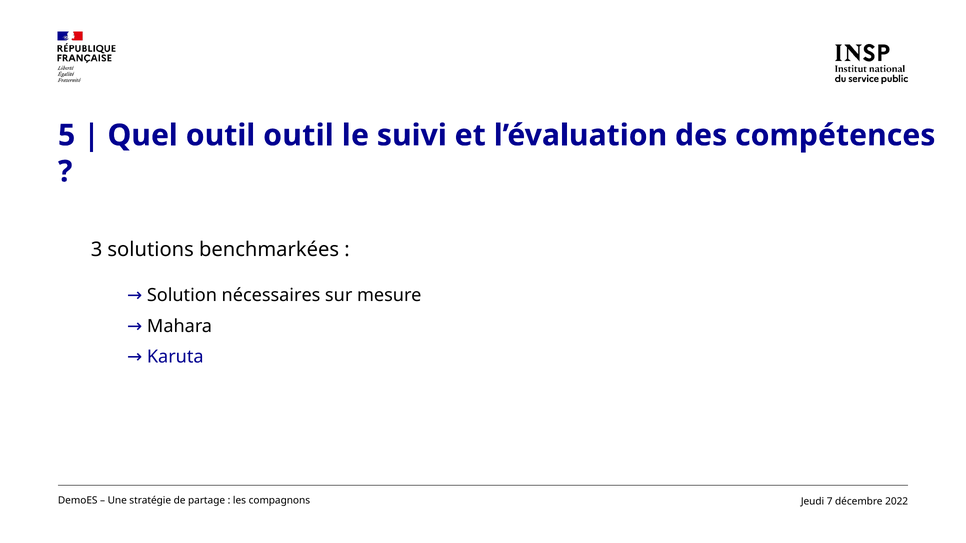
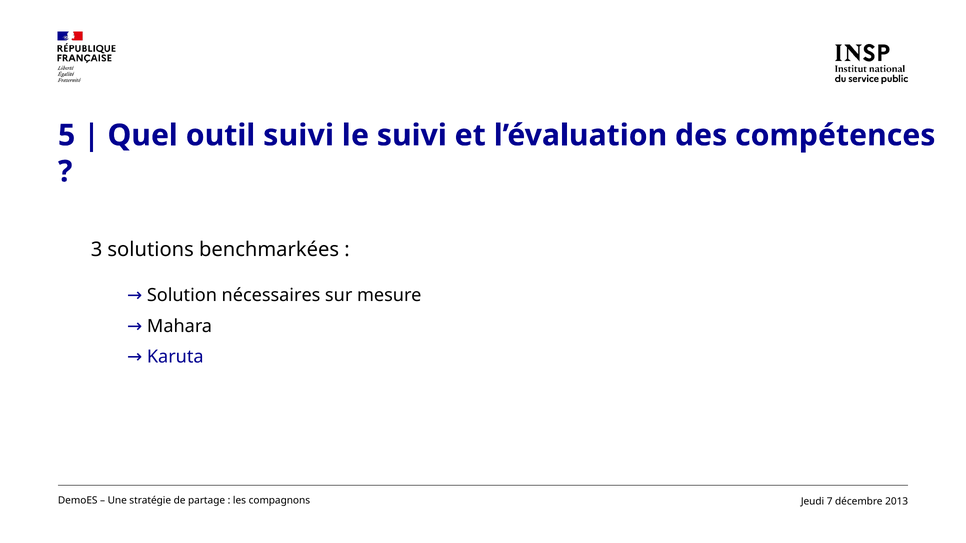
outil outil: outil -> suivi (299, 135)
2022: 2022 -> 2013 (897, 502)
